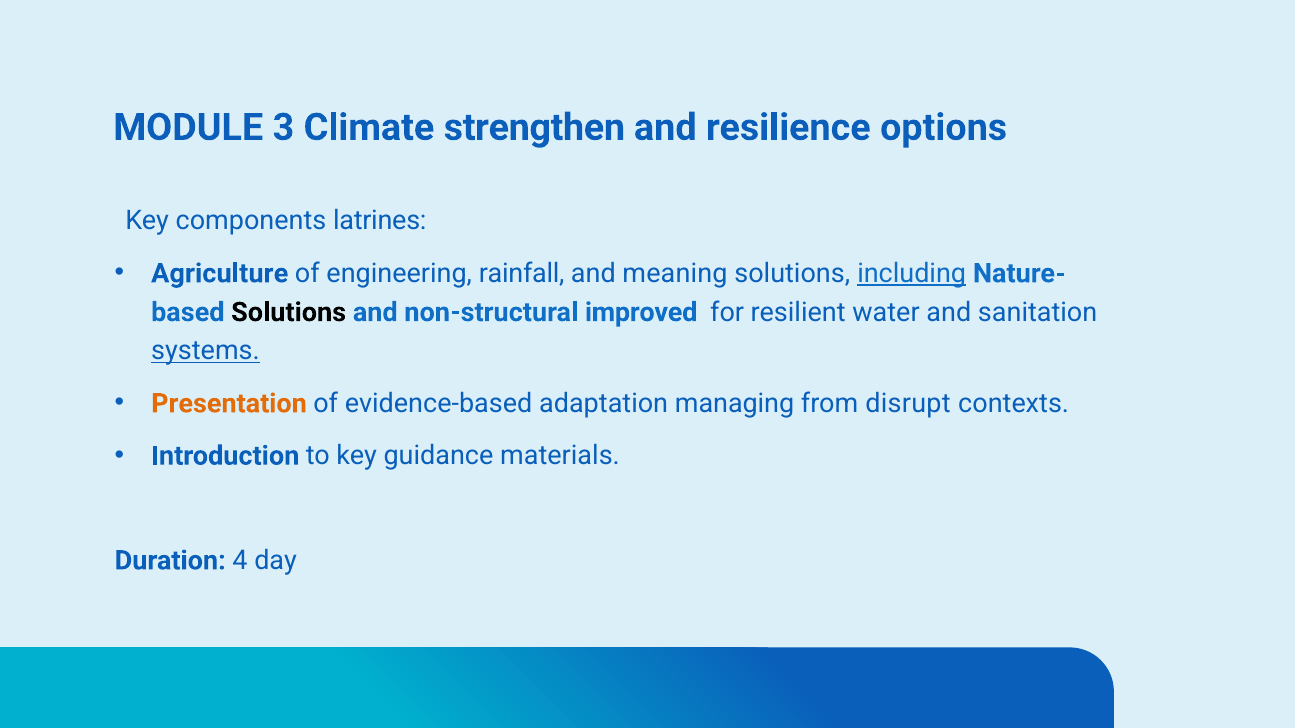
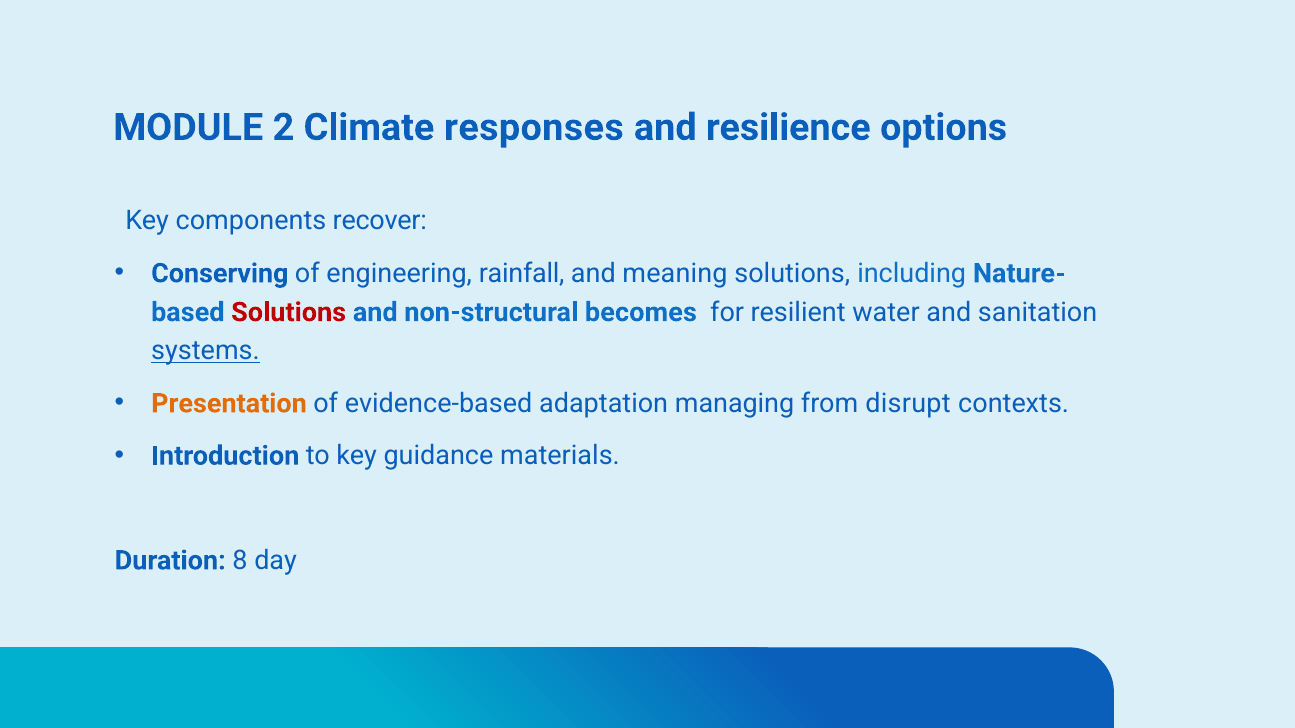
3: 3 -> 2 (283, 127)
strengthen: strengthen -> responses (534, 127)
latrines: latrines -> recover (380, 221)
Agriculture: Agriculture -> Conserving (220, 274)
including underline: present -> none (912, 274)
Solutions colour: black -> red (289, 312)
improved: improved -> becomes (641, 312)
4: 4 -> 8 (240, 561)
